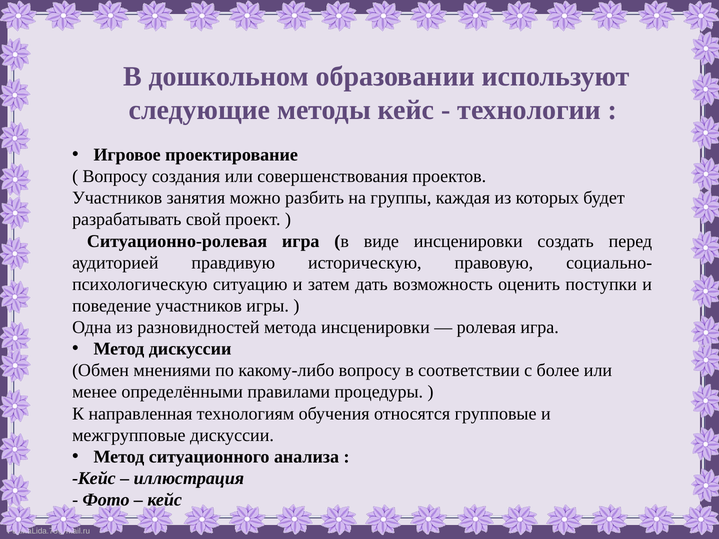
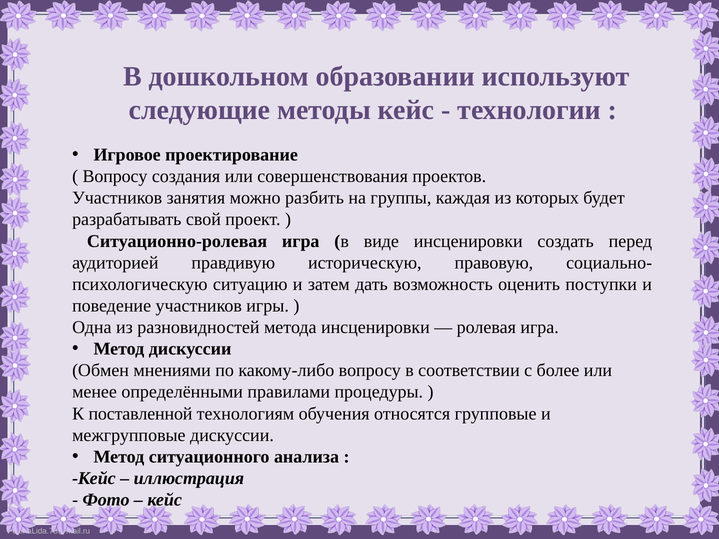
направленная: направленная -> поставленной (141, 414)
